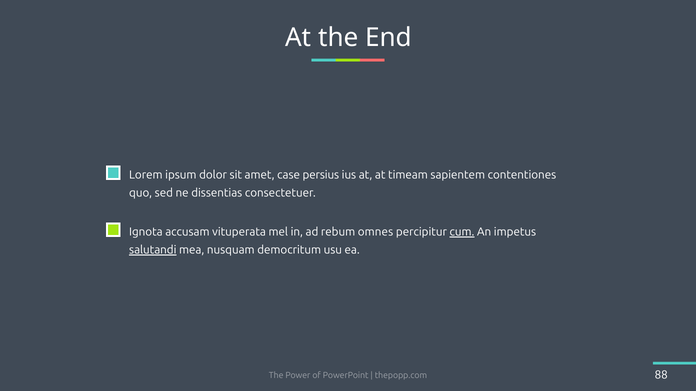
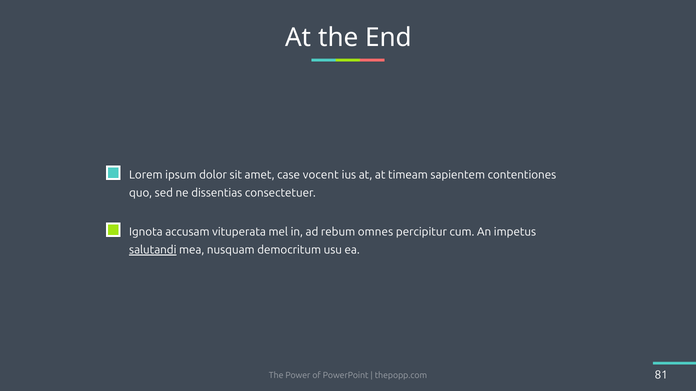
persius: persius -> vocent (321, 175)
cum underline: present -> none (462, 232)
88: 88 -> 81 (661, 375)
